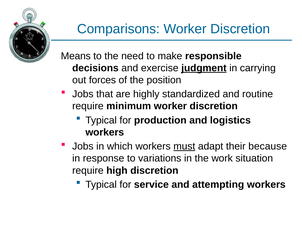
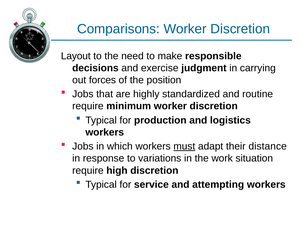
Means: Means -> Layout (76, 56)
judgment underline: present -> none (204, 68)
because: because -> distance (268, 147)
